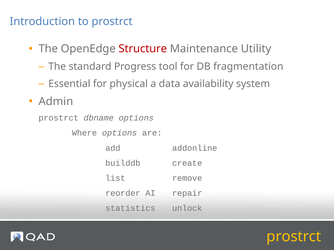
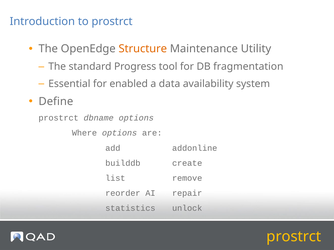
Structure colour: red -> orange (143, 49)
physical: physical -> enabled (129, 84)
Admin: Admin -> Define (56, 102)
